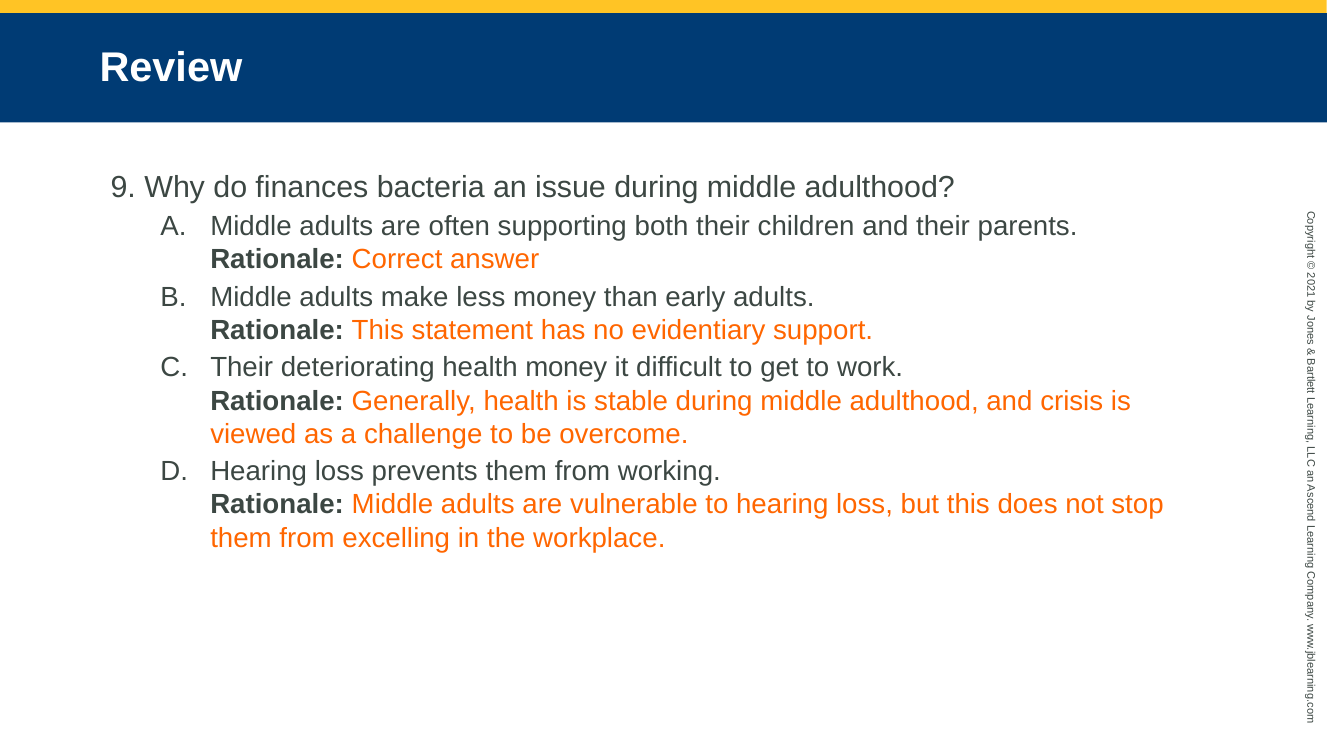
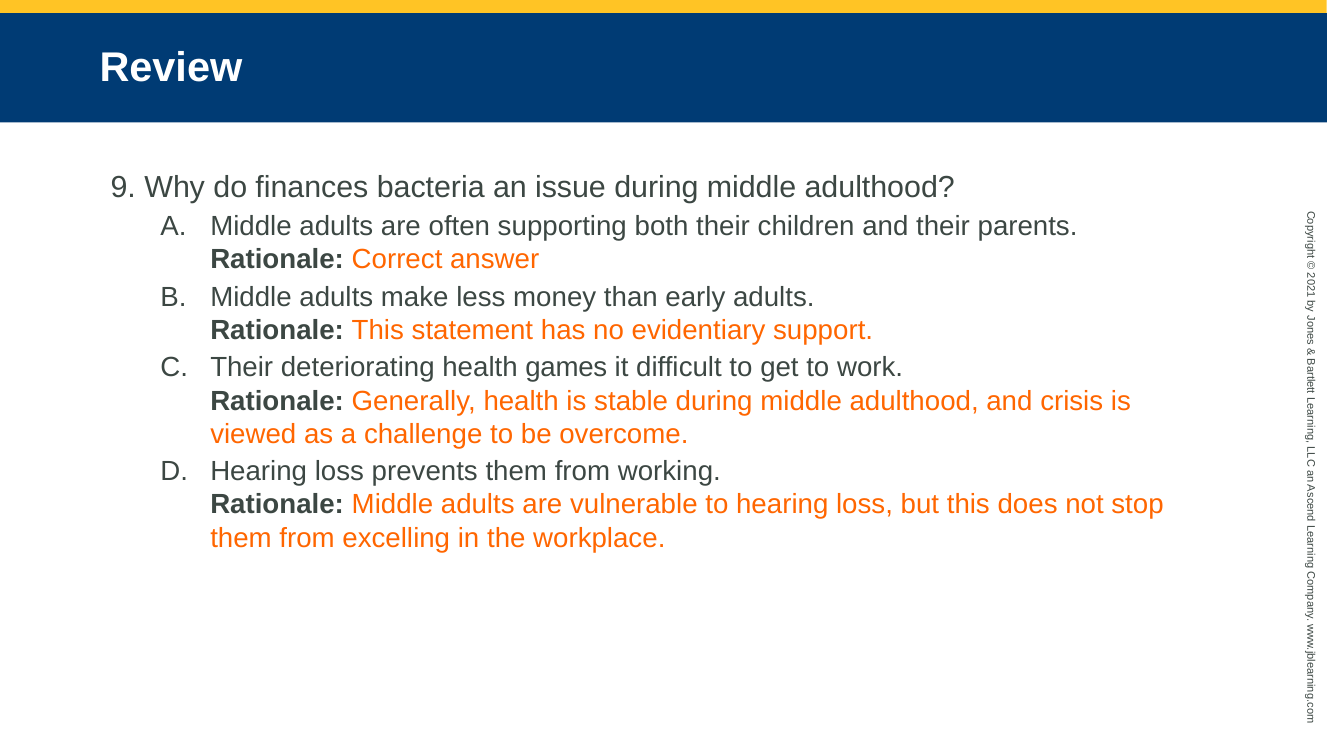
health money: money -> games (566, 367)
